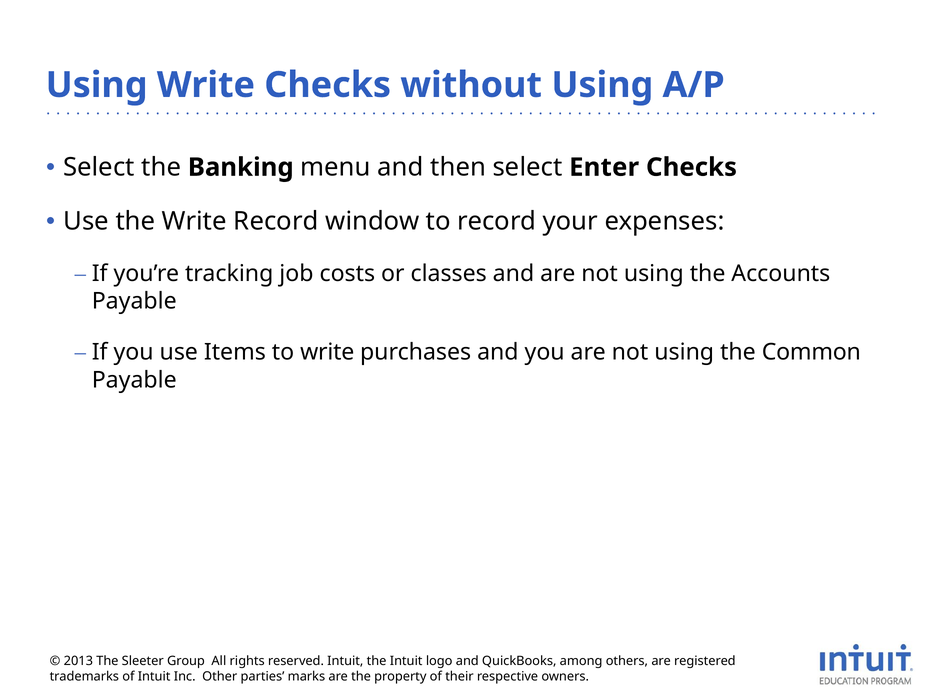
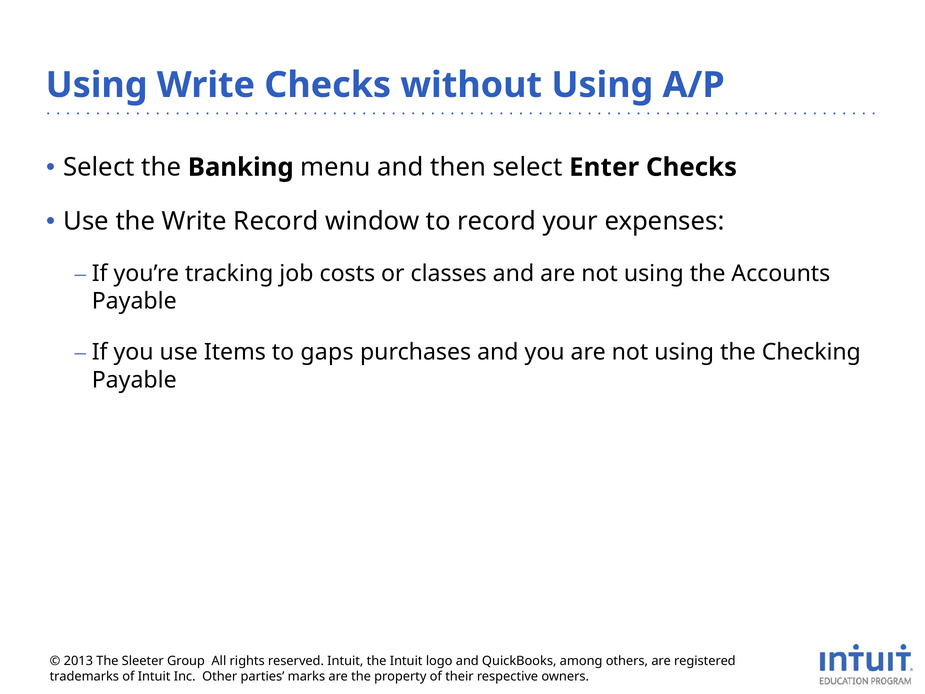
to write: write -> gaps (327, 352)
Common: Common -> Checking (811, 352)
